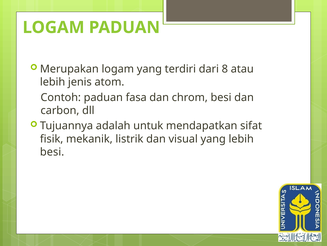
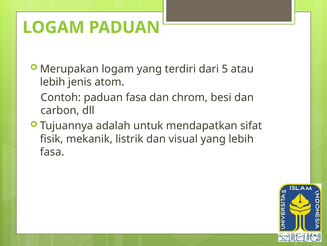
8: 8 -> 5 (225, 69)
besi: besi -> fasa (52, 152)
